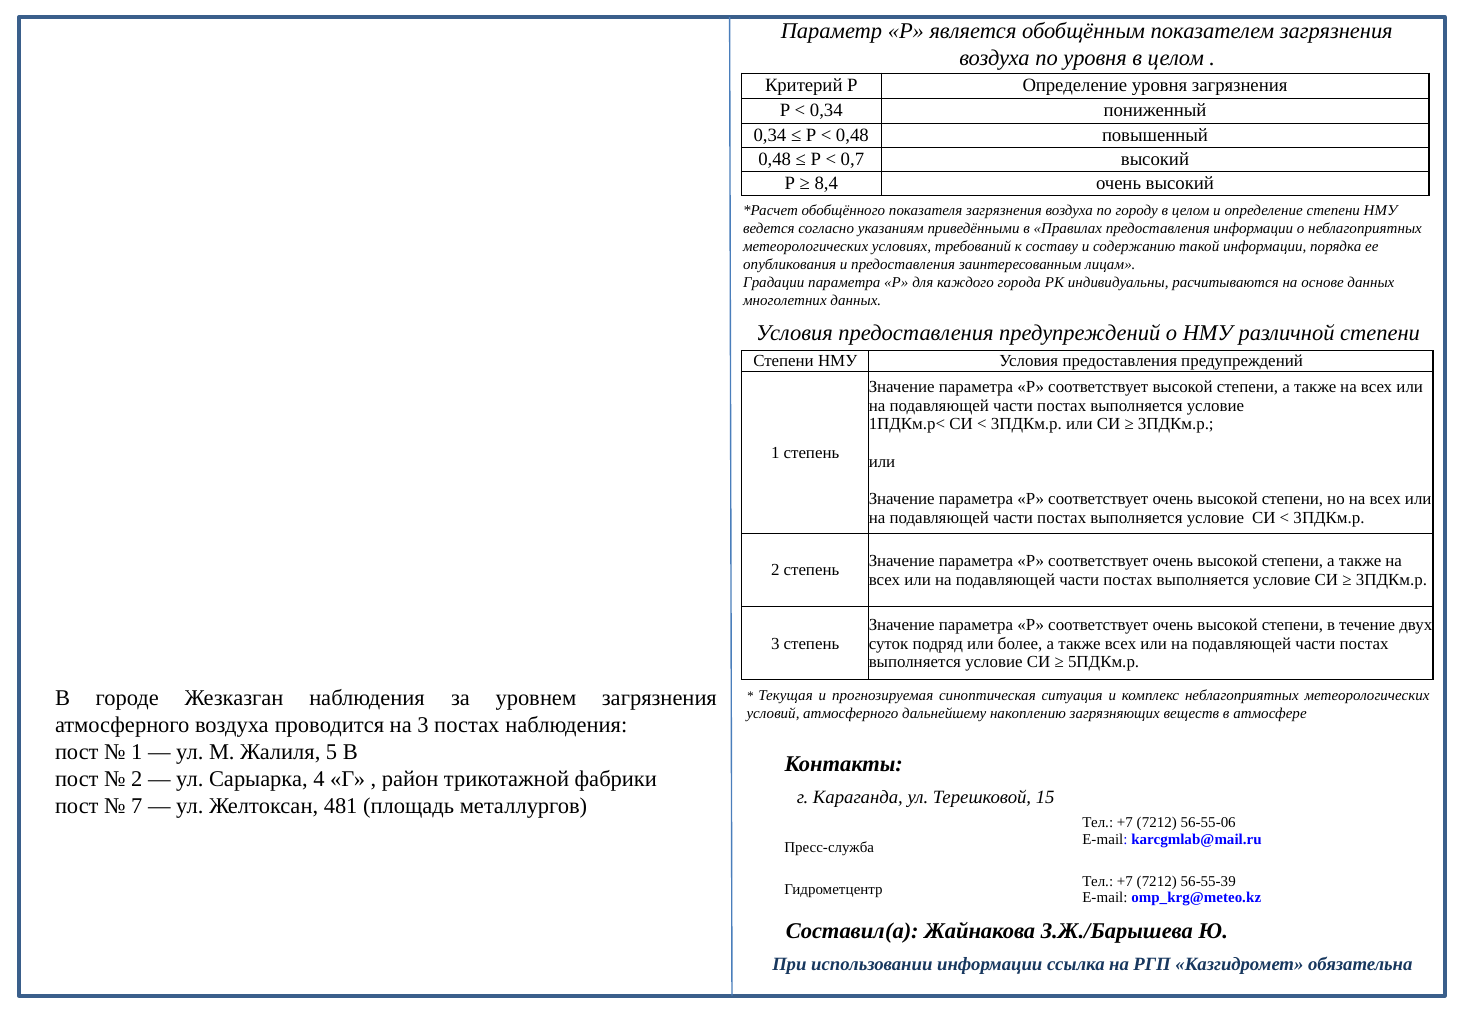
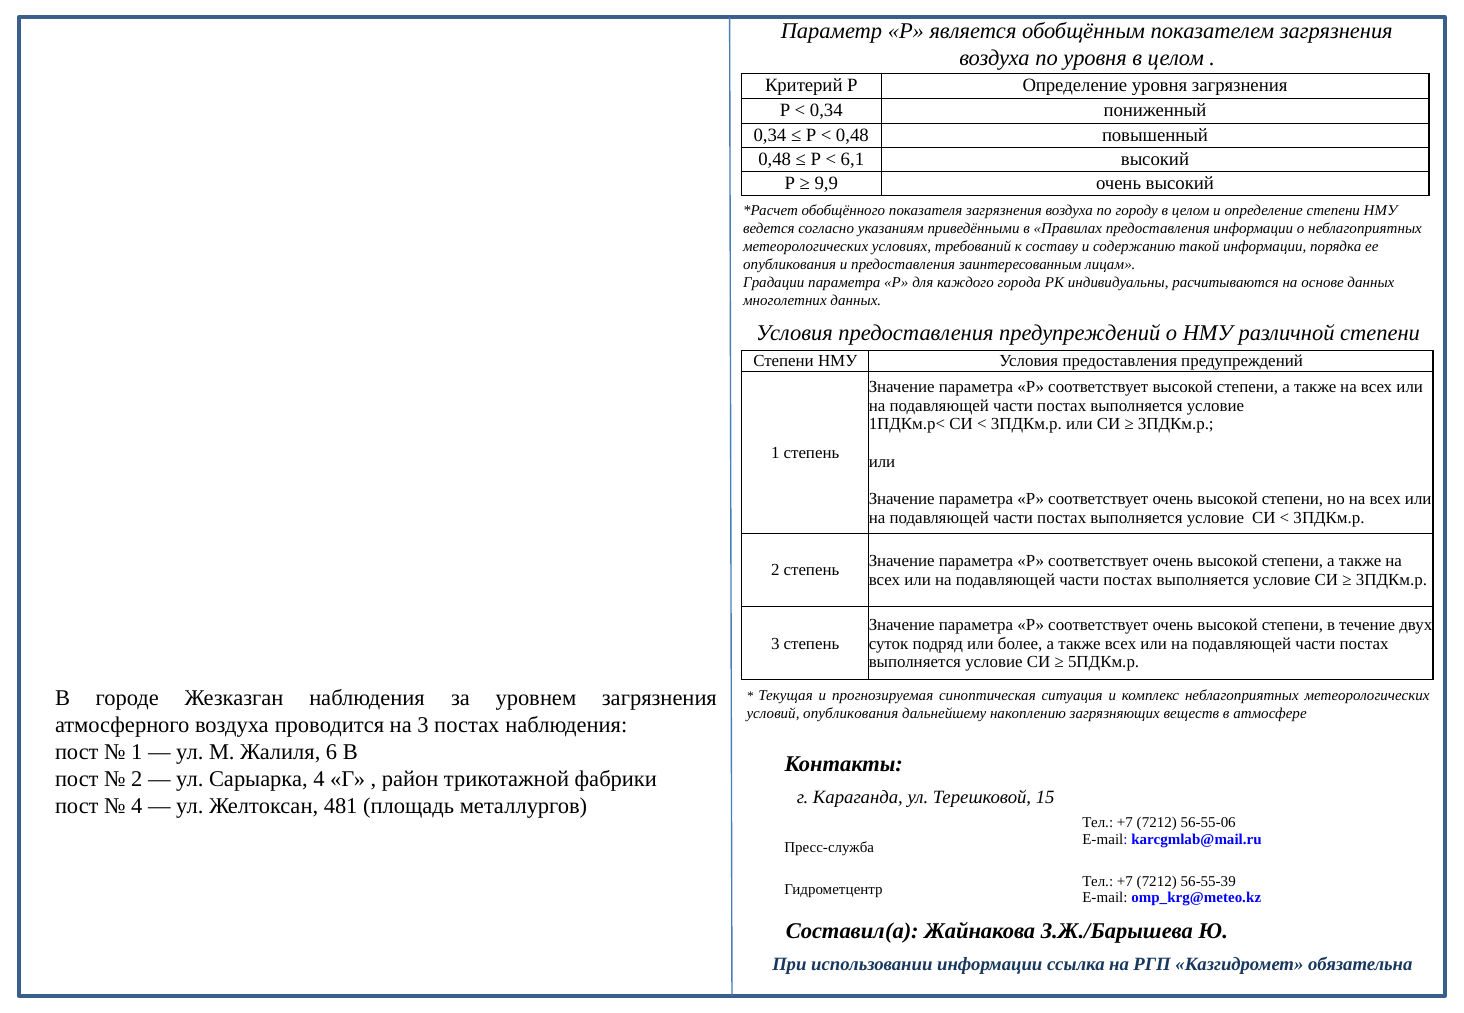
0,7: 0,7 -> 6,1 (852, 159)
8,4: 8,4 -> 9,9 (826, 183)
условий атмосферного: атмосферного -> опубликования (851, 714)
5: 5 -> 6 (332, 753)
7: 7 -> 4 (137, 807)
